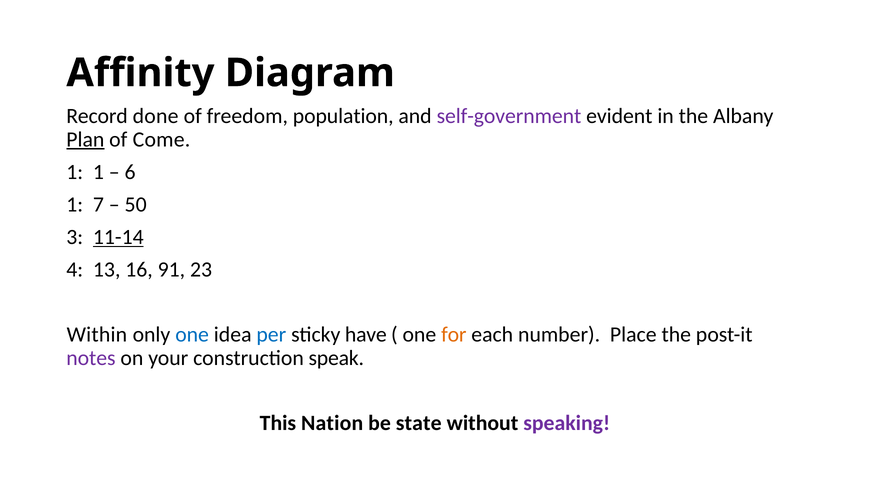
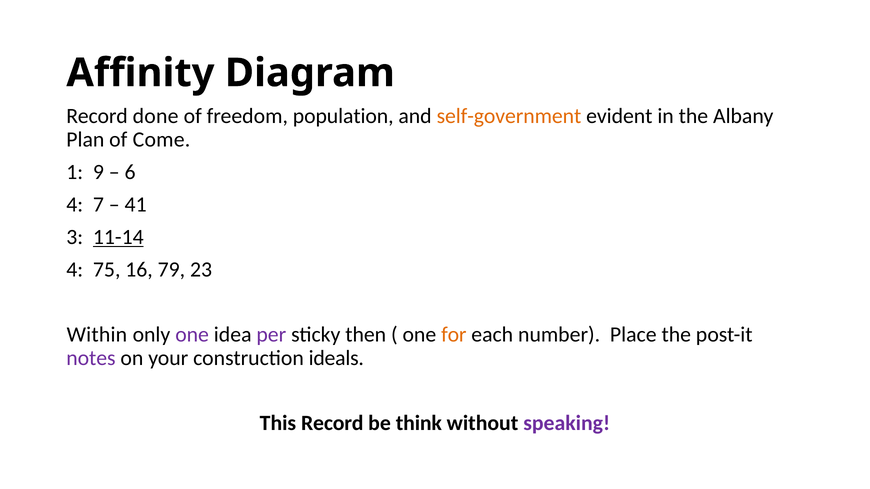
self-government colour: purple -> orange (509, 116)
Plan underline: present -> none (85, 140)
1 1: 1 -> 9 (98, 172)
1: 1 -> 4 (75, 205)
50: 50 -> 41 (136, 205)
13: 13 -> 75 (107, 270)
91: 91 -> 79 (171, 270)
one colour: blue -> purple (192, 335)
per colour: blue -> purple (271, 335)
have: have -> then (366, 335)
speak: speak -> ideals (336, 358)
This Nation: Nation -> Record (332, 424)
state: state -> think (419, 424)
